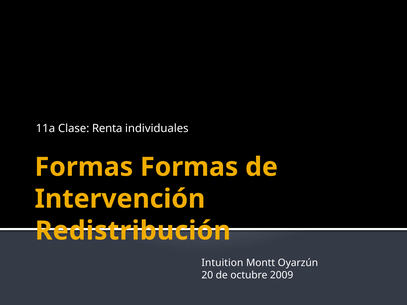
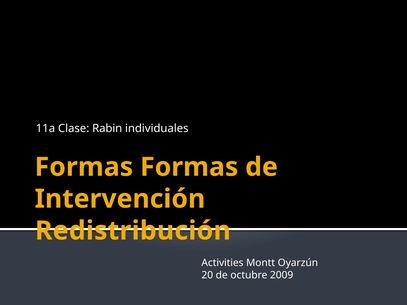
Renta: Renta -> Rabin (107, 129)
Intuition: Intuition -> Activities (222, 263)
